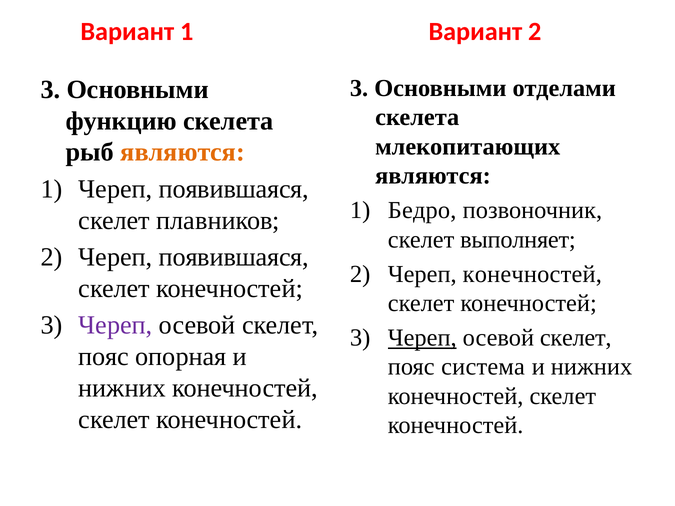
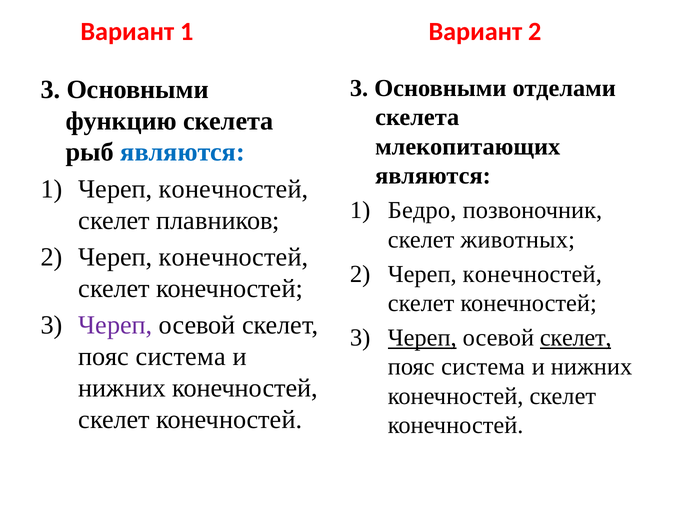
являются colour: orange -> blue (183, 152)
1 Череп появившаяся: появившаяся -> конечностей (234, 189)
выполняет: выполняет -> животных (518, 240)
появившаяся: появившаяся -> конечностей (234, 257)
скелет underline: none -> present (576, 338)
опорная: опорная -> система (181, 357)
